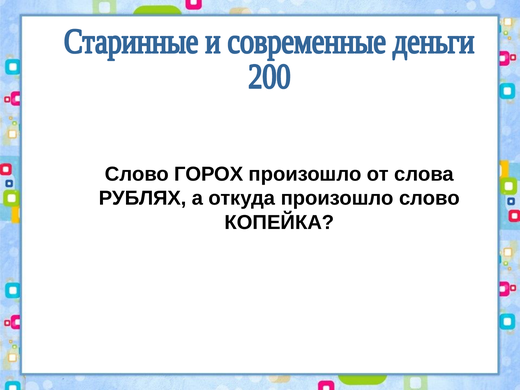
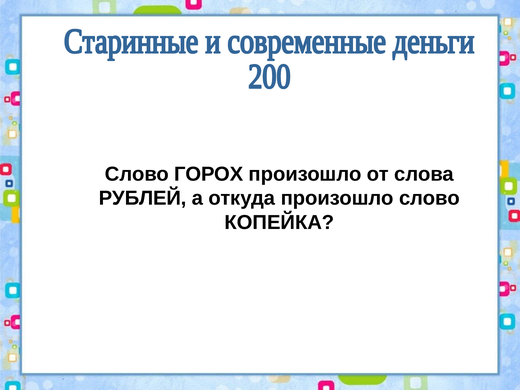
РУБЛЯХ: РУБЛЯХ -> РУБЛЕЙ (143, 198)
